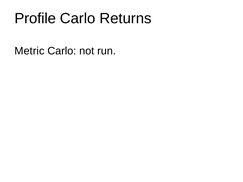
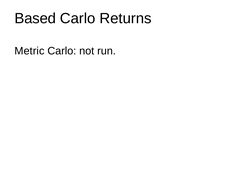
Profile: Profile -> Based (35, 18)
